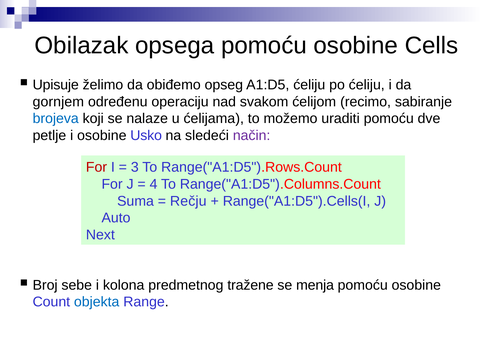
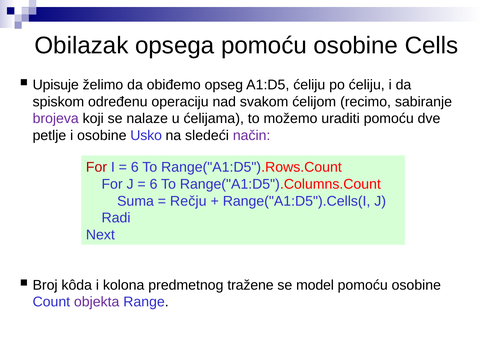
gornjem: gornjem -> spiskom (58, 102)
brojeva colour: blue -> purple (56, 119)
3: 3 -> 6 (135, 167)
4: 4 -> 6 (154, 184)
Auto: Auto -> Radi (116, 218)
sebe: sebe -> kôda (77, 285)
menja: menja -> model (315, 285)
objekta colour: blue -> purple (97, 302)
